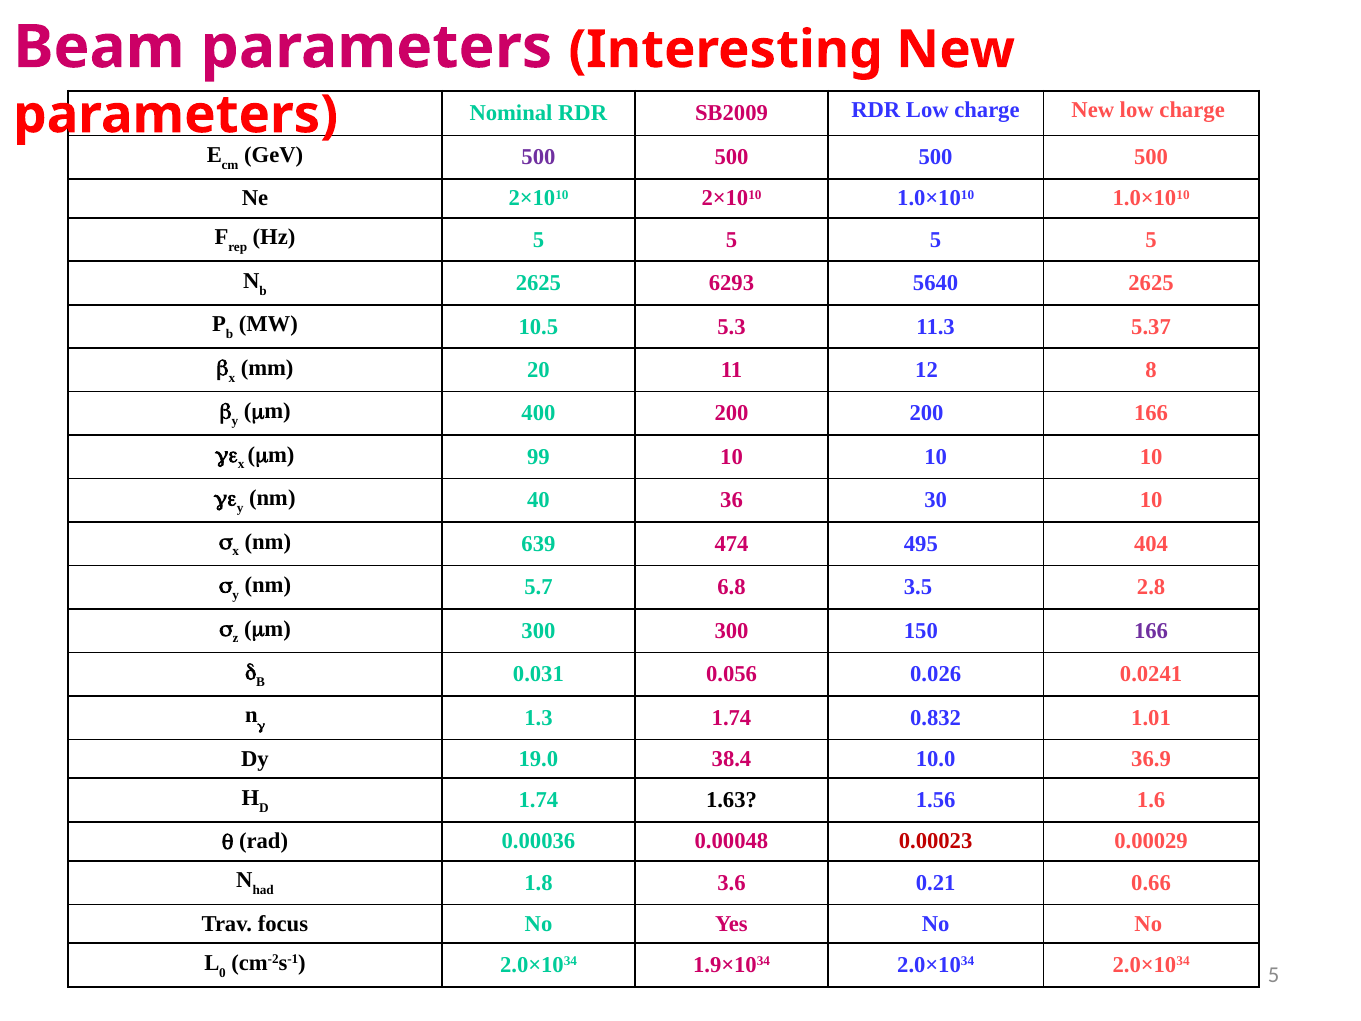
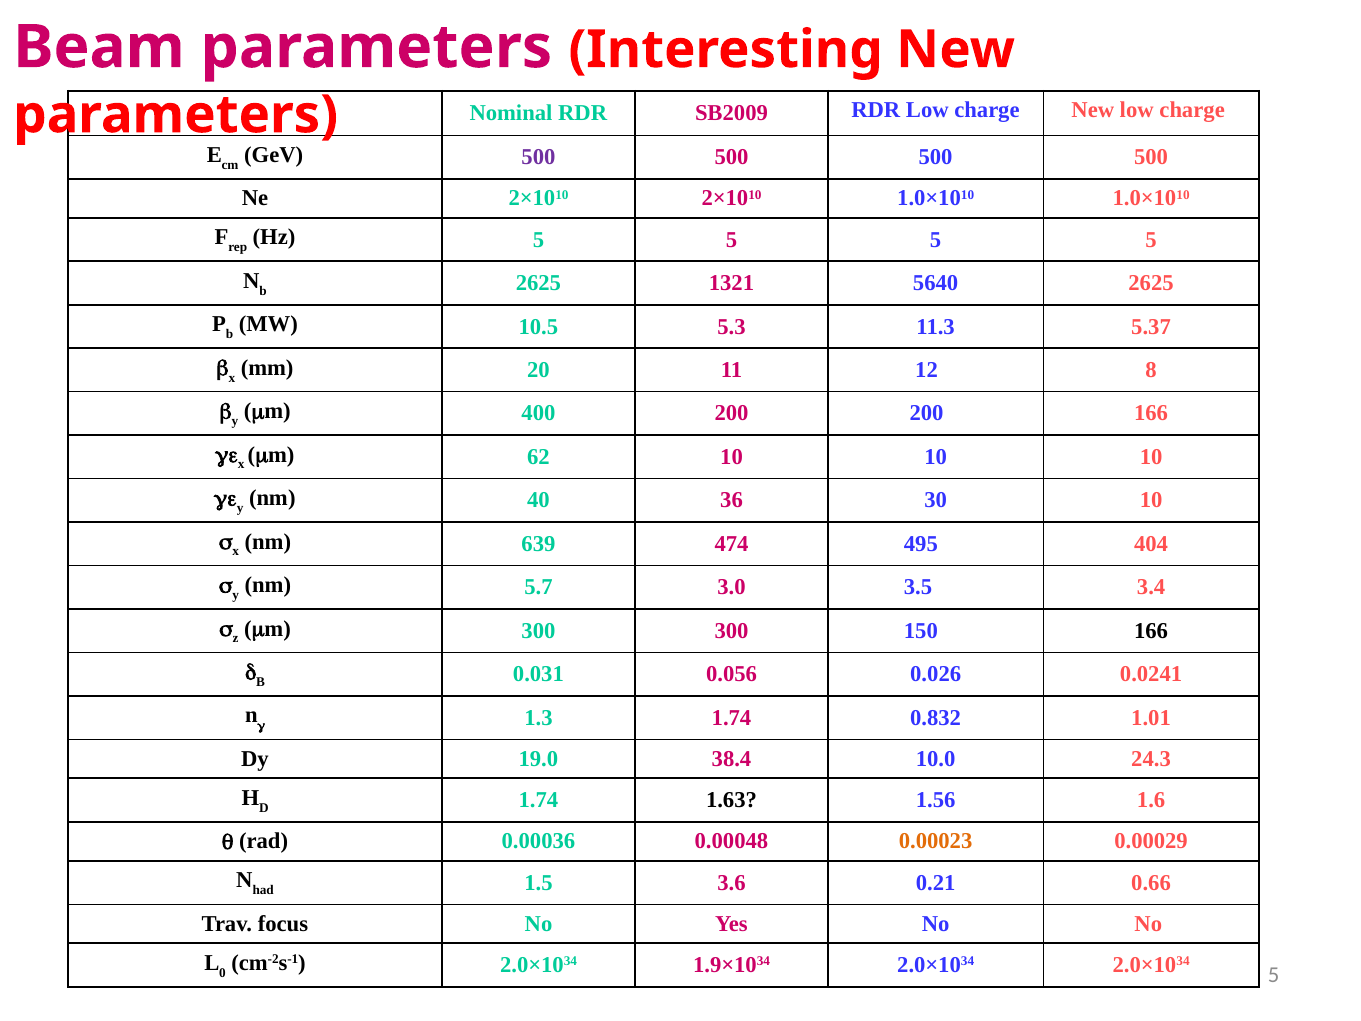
6293: 6293 -> 1321 (731, 283)
99: 99 -> 62 (538, 457)
6.8: 6.8 -> 3.0 (732, 587)
2.8: 2.8 -> 3.4 (1151, 587)
166 colour: purple -> black (1151, 631)
36.9: 36.9 -> 24.3 (1151, 759)
0.00023 colour: red -> orange (936, 841)
1.8: 1.8 -> 1.5 (538, 883)
